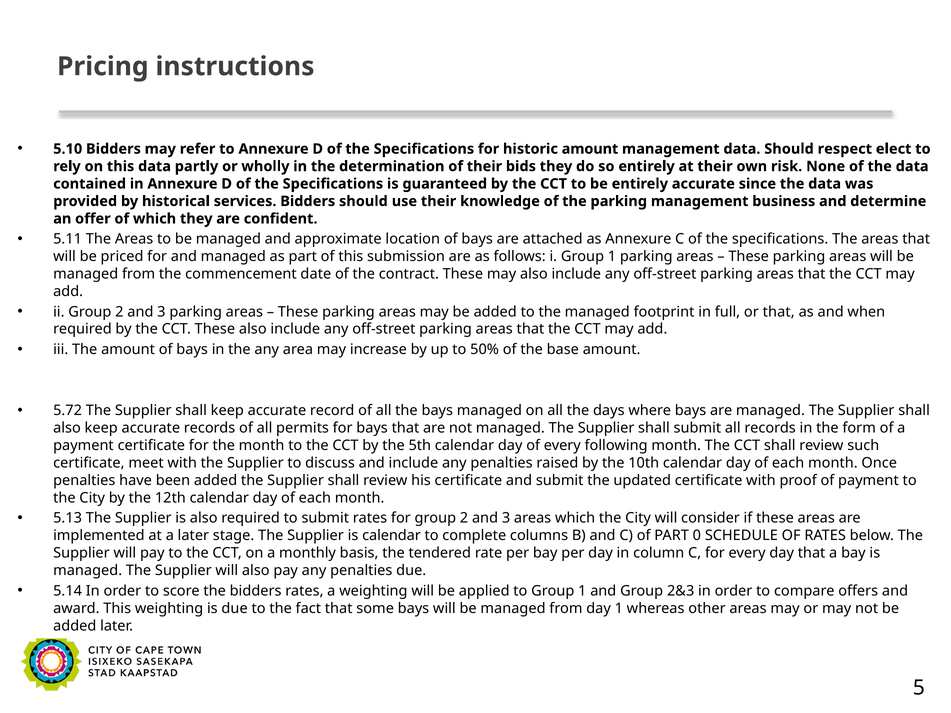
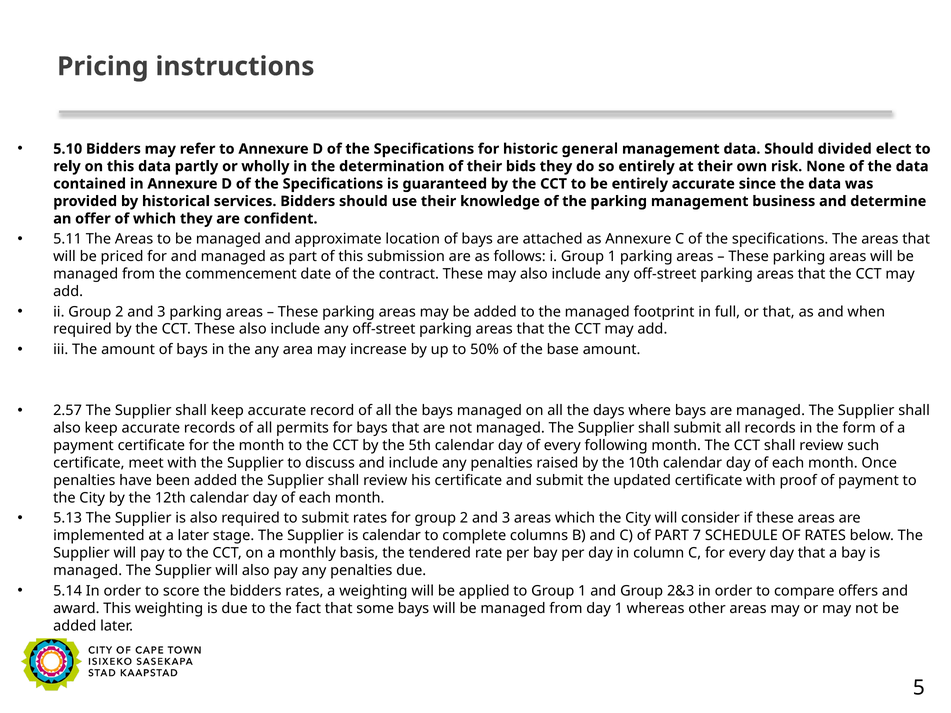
historic amount: amount -> general (590, 149)
respect: respect -> divided (845, 149)
5.72: 5.72 -> 2.57 (68, 411)
0: 0 -> 7 (697, 536)
